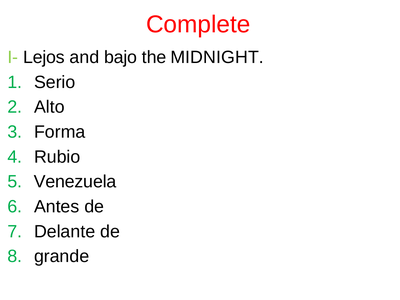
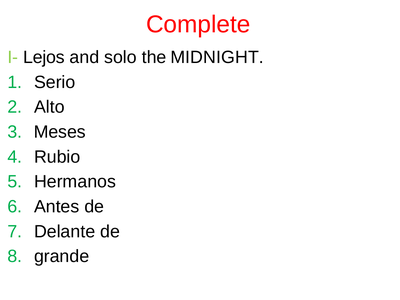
bajo: bajo -> solo (121, 57)
Forma: Forma -> Meses (60, 132)
Venezuela: Venezuela -> Hermanos (75, 182)
